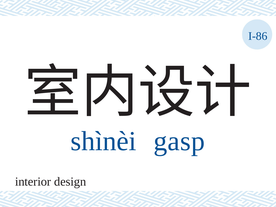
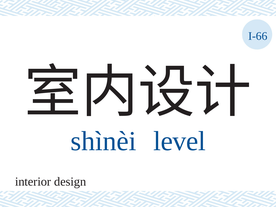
I-86: I-86 -> I-66 (258, 36)
gasp: gasp -> level (179, 141)
